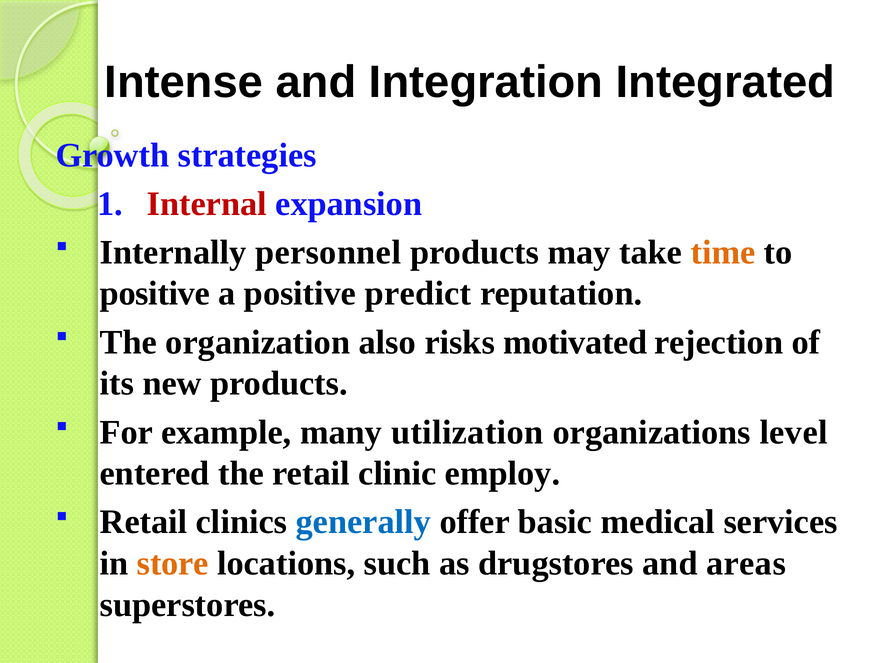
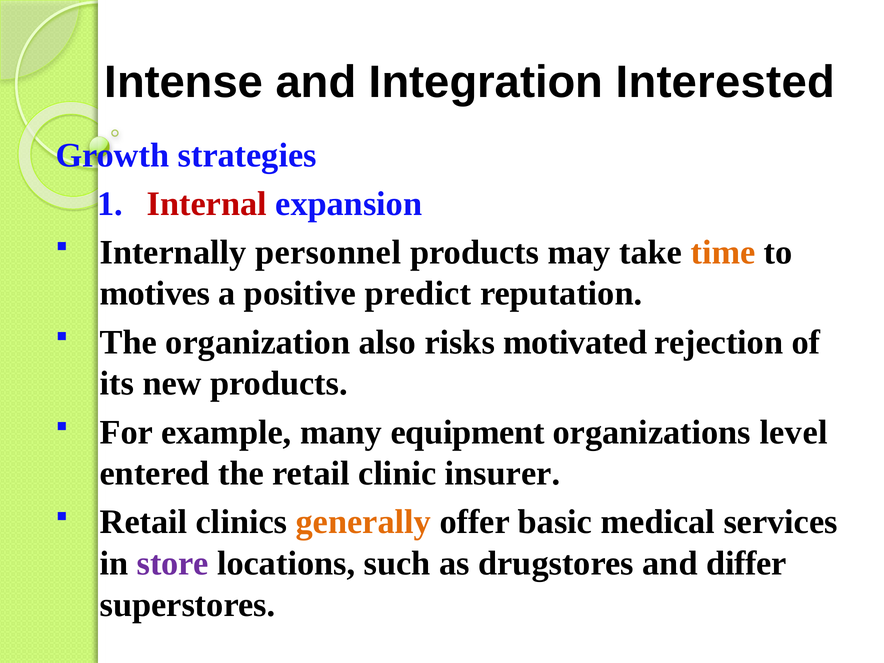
Integrated: Integrated -> Interested (725, 82)
positive: positive -> motives (155, 294)
utilization: utilization -> equipment (468, 432)
employ: employ -> insurer (503, 473)
generally colour: blue -> orange (363, 522)
store colour: orange -> purple (173, 563)
areas: areas -> differ (746, 563)
